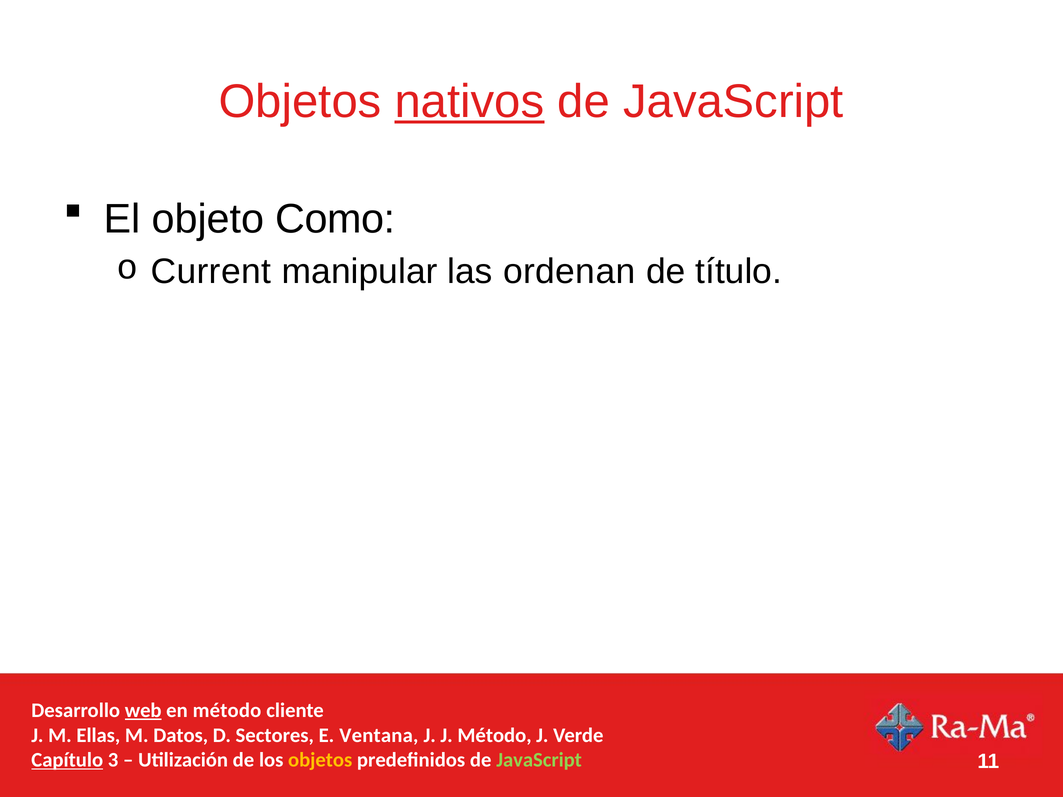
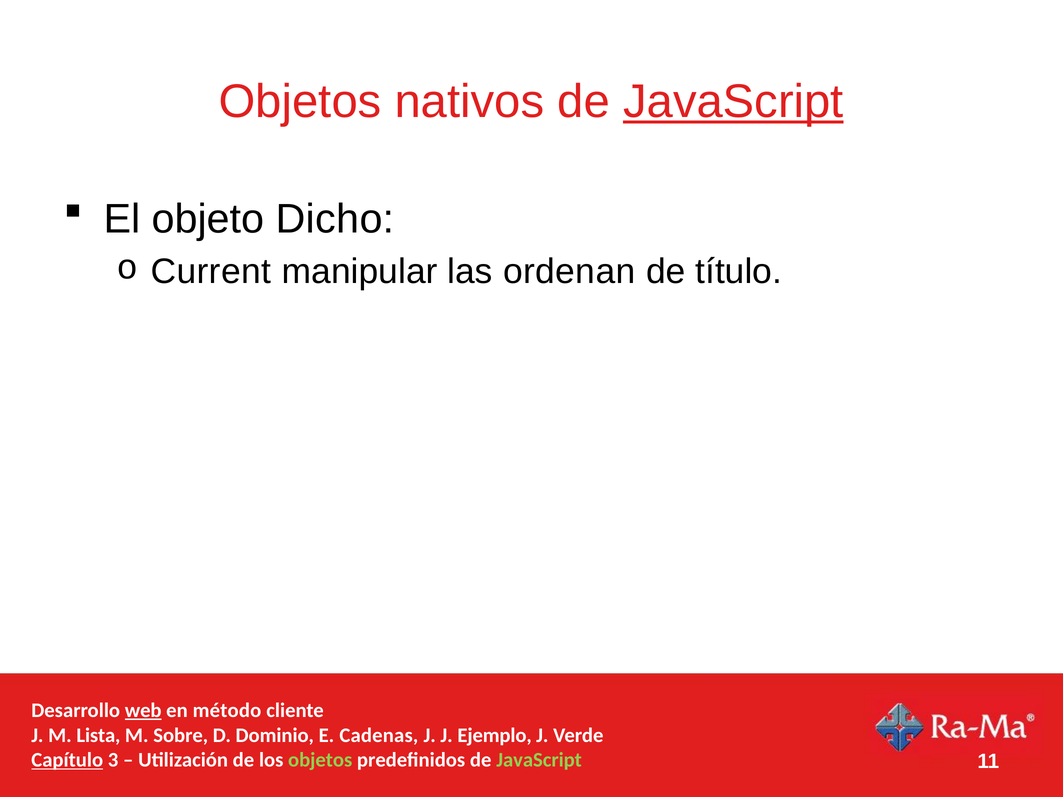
nativos underline: present -> none (469, 102)
JavaScript underline: none -> present (733, 102)
Como: Como -> Dicho (335, 219)
Ellas: Ellas -> Lista (98, 736)
Datos: Datos -> Sobre (181, 736)
Sectores: Sectores -> Dominio (275, 736)
Ventana: Ventana -> Cadenas (379, 736)
J Método: Método -> Ejemplo (495, 736)
objetos colour: yellow -> light green (320, 760)
